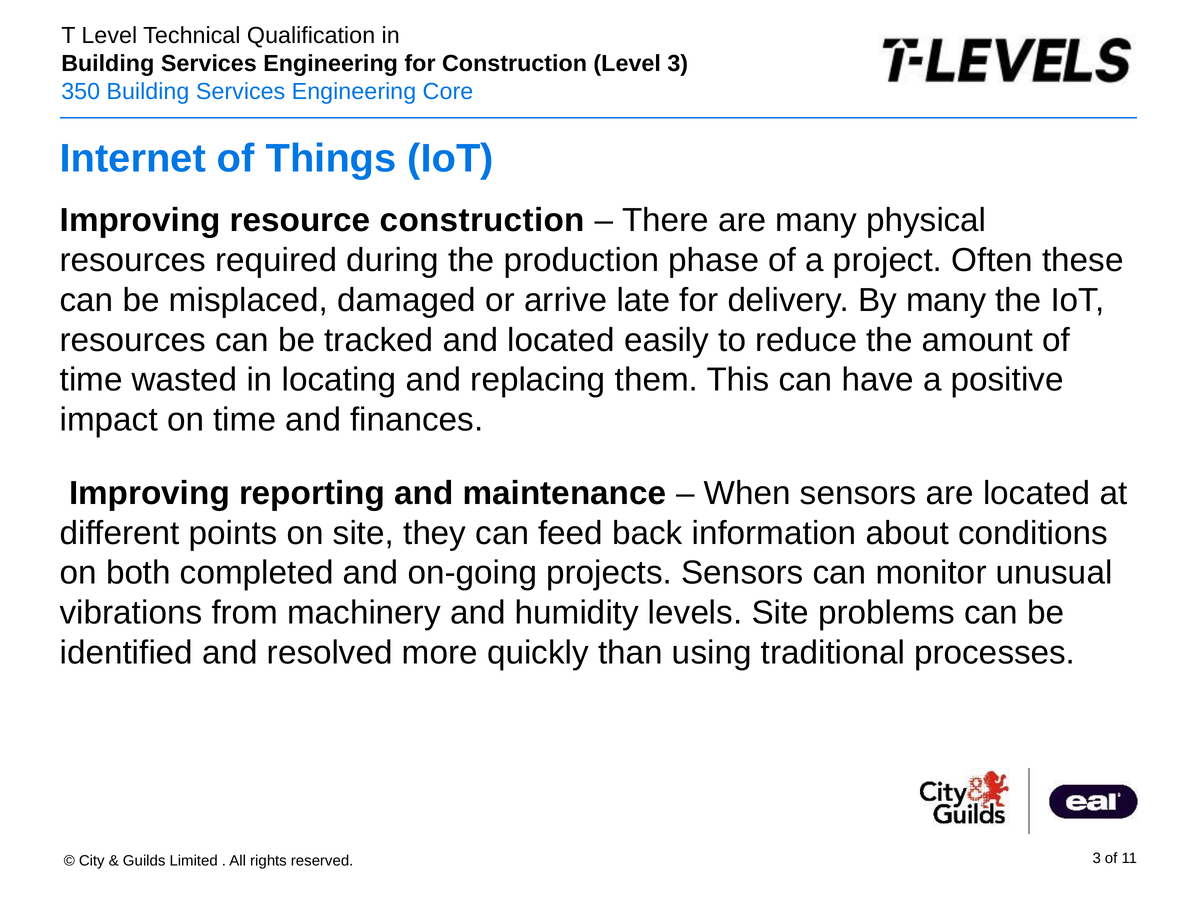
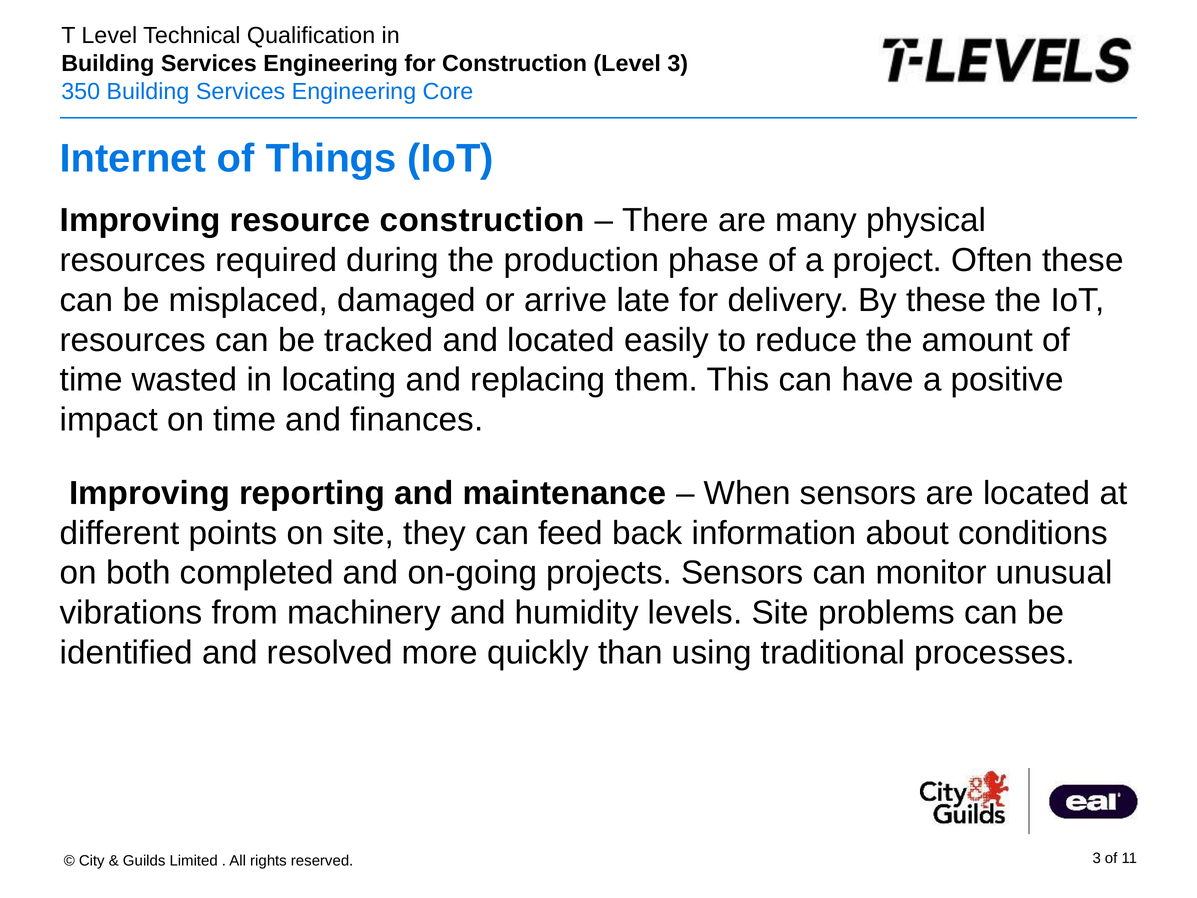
By many: many -> these (946, 300)
